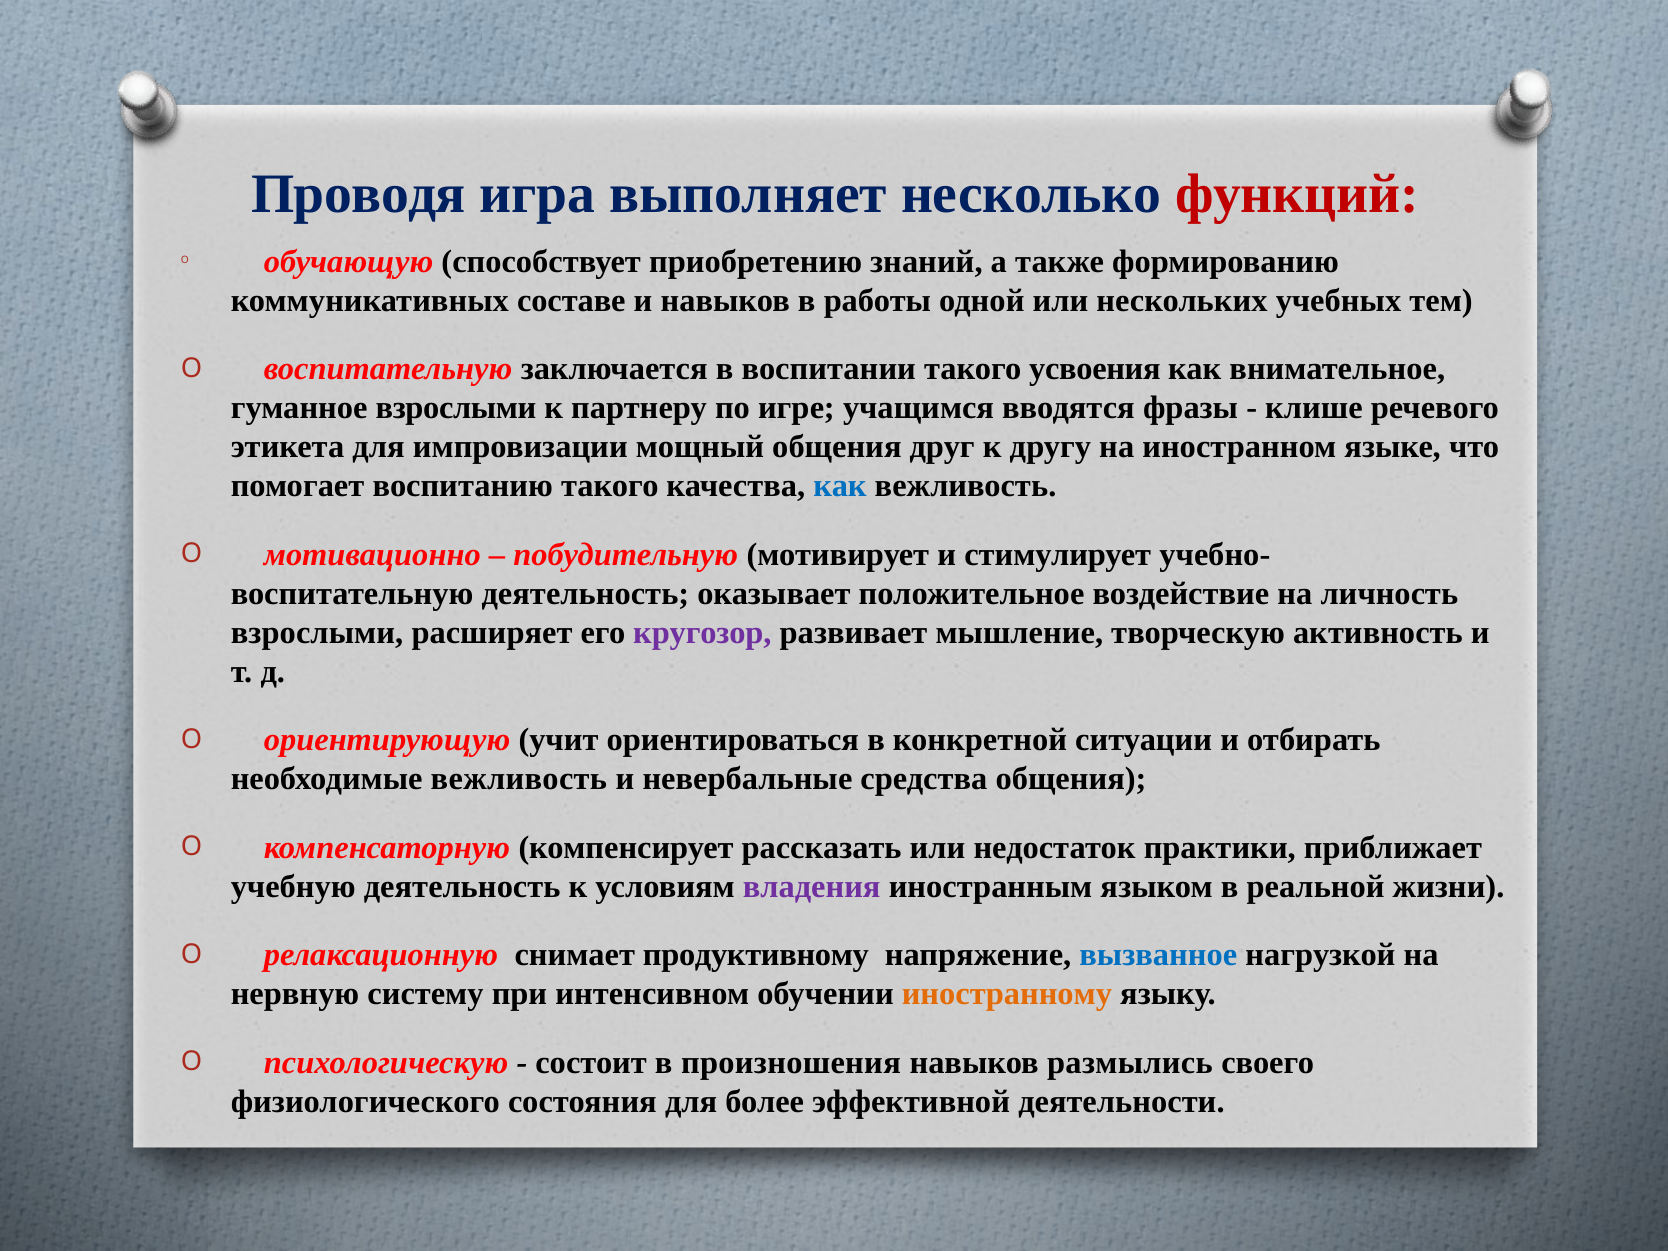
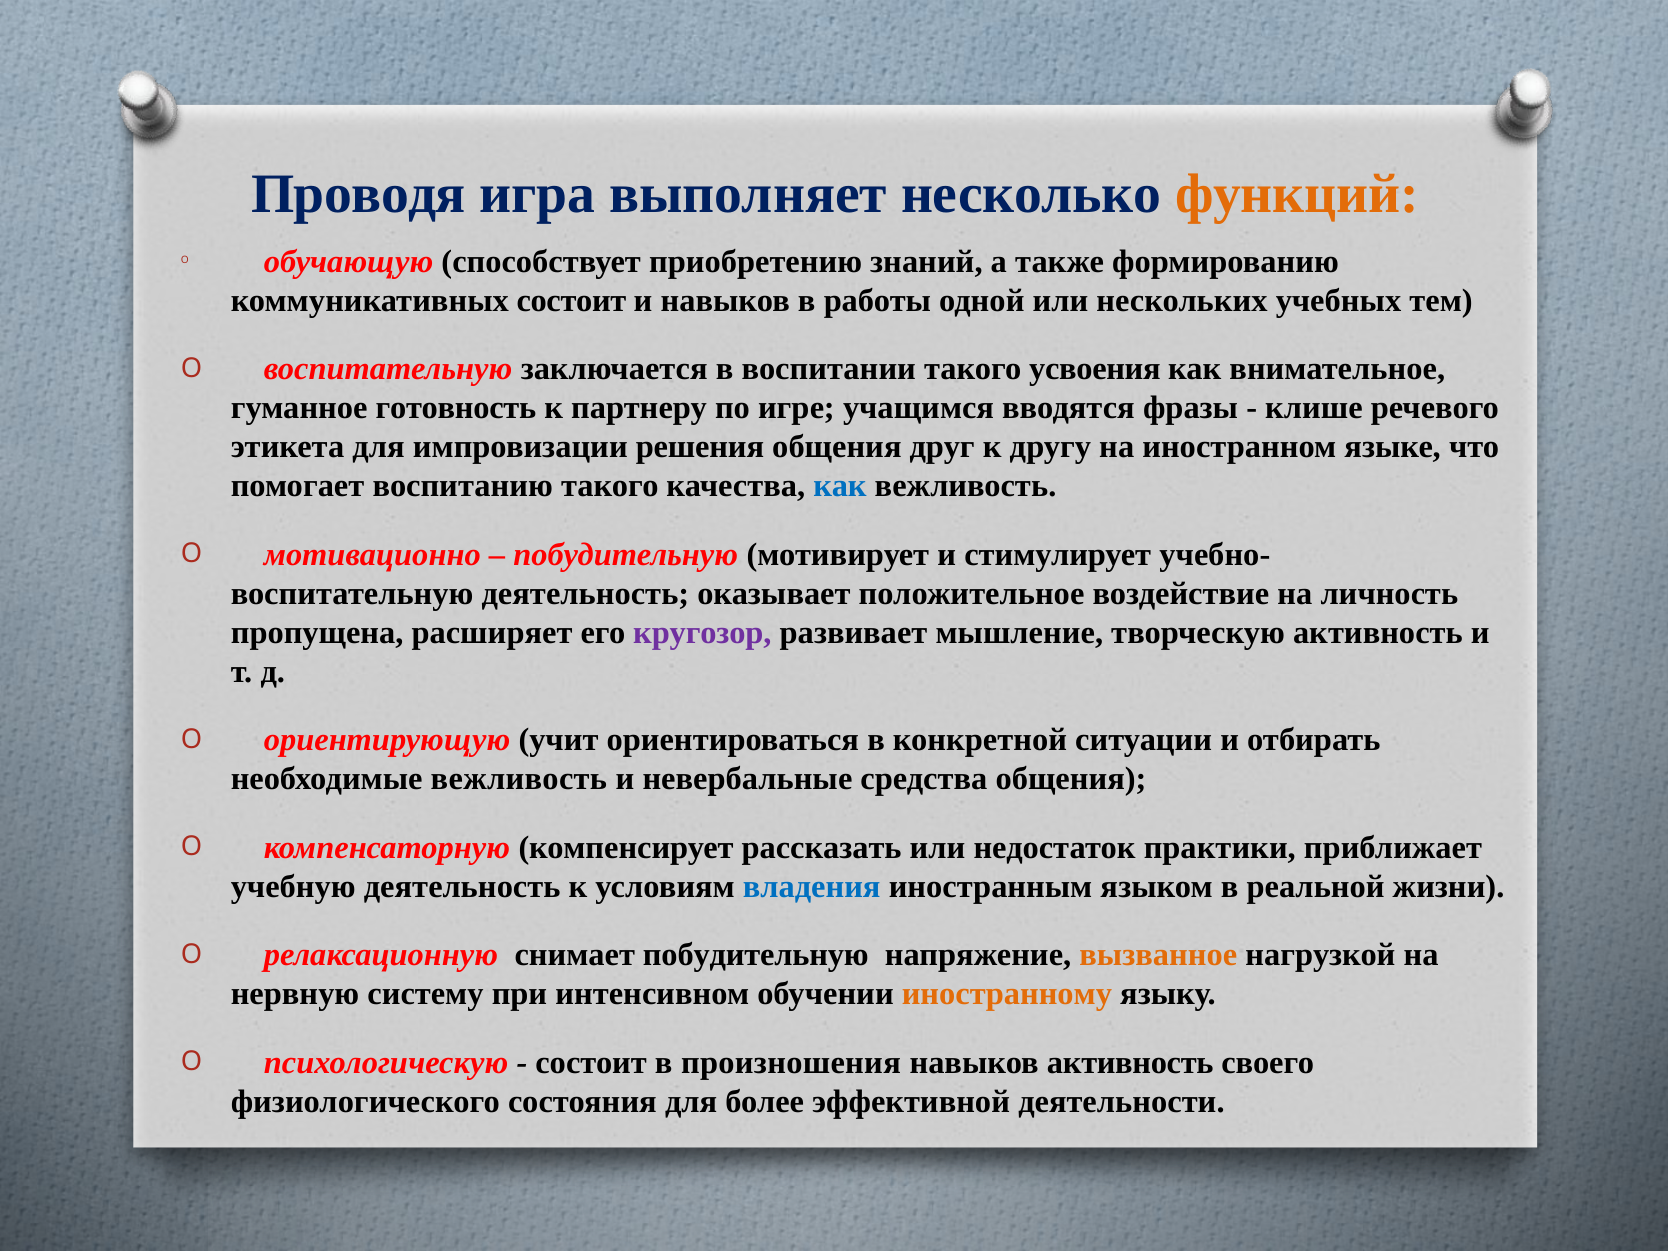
функций colour: red -> orange (1297, 194)
коммуникативных составе: составе -> состоит (571, 300)
гуманное взрослыми: взрослыми -> готовность (456, 408)
мощный: мощный -> решения (700, 447)
взрослыми: взрослыми -> пропущена (317, 632)
владения colour: purple -> blue (812, 886)
снимает продуктивному: продуктивному -> побудительную (756, 955)
вызванное colour: blue -> orange (1158, 955)
навыков размылись: размылись -> активность (1130, 1063)
